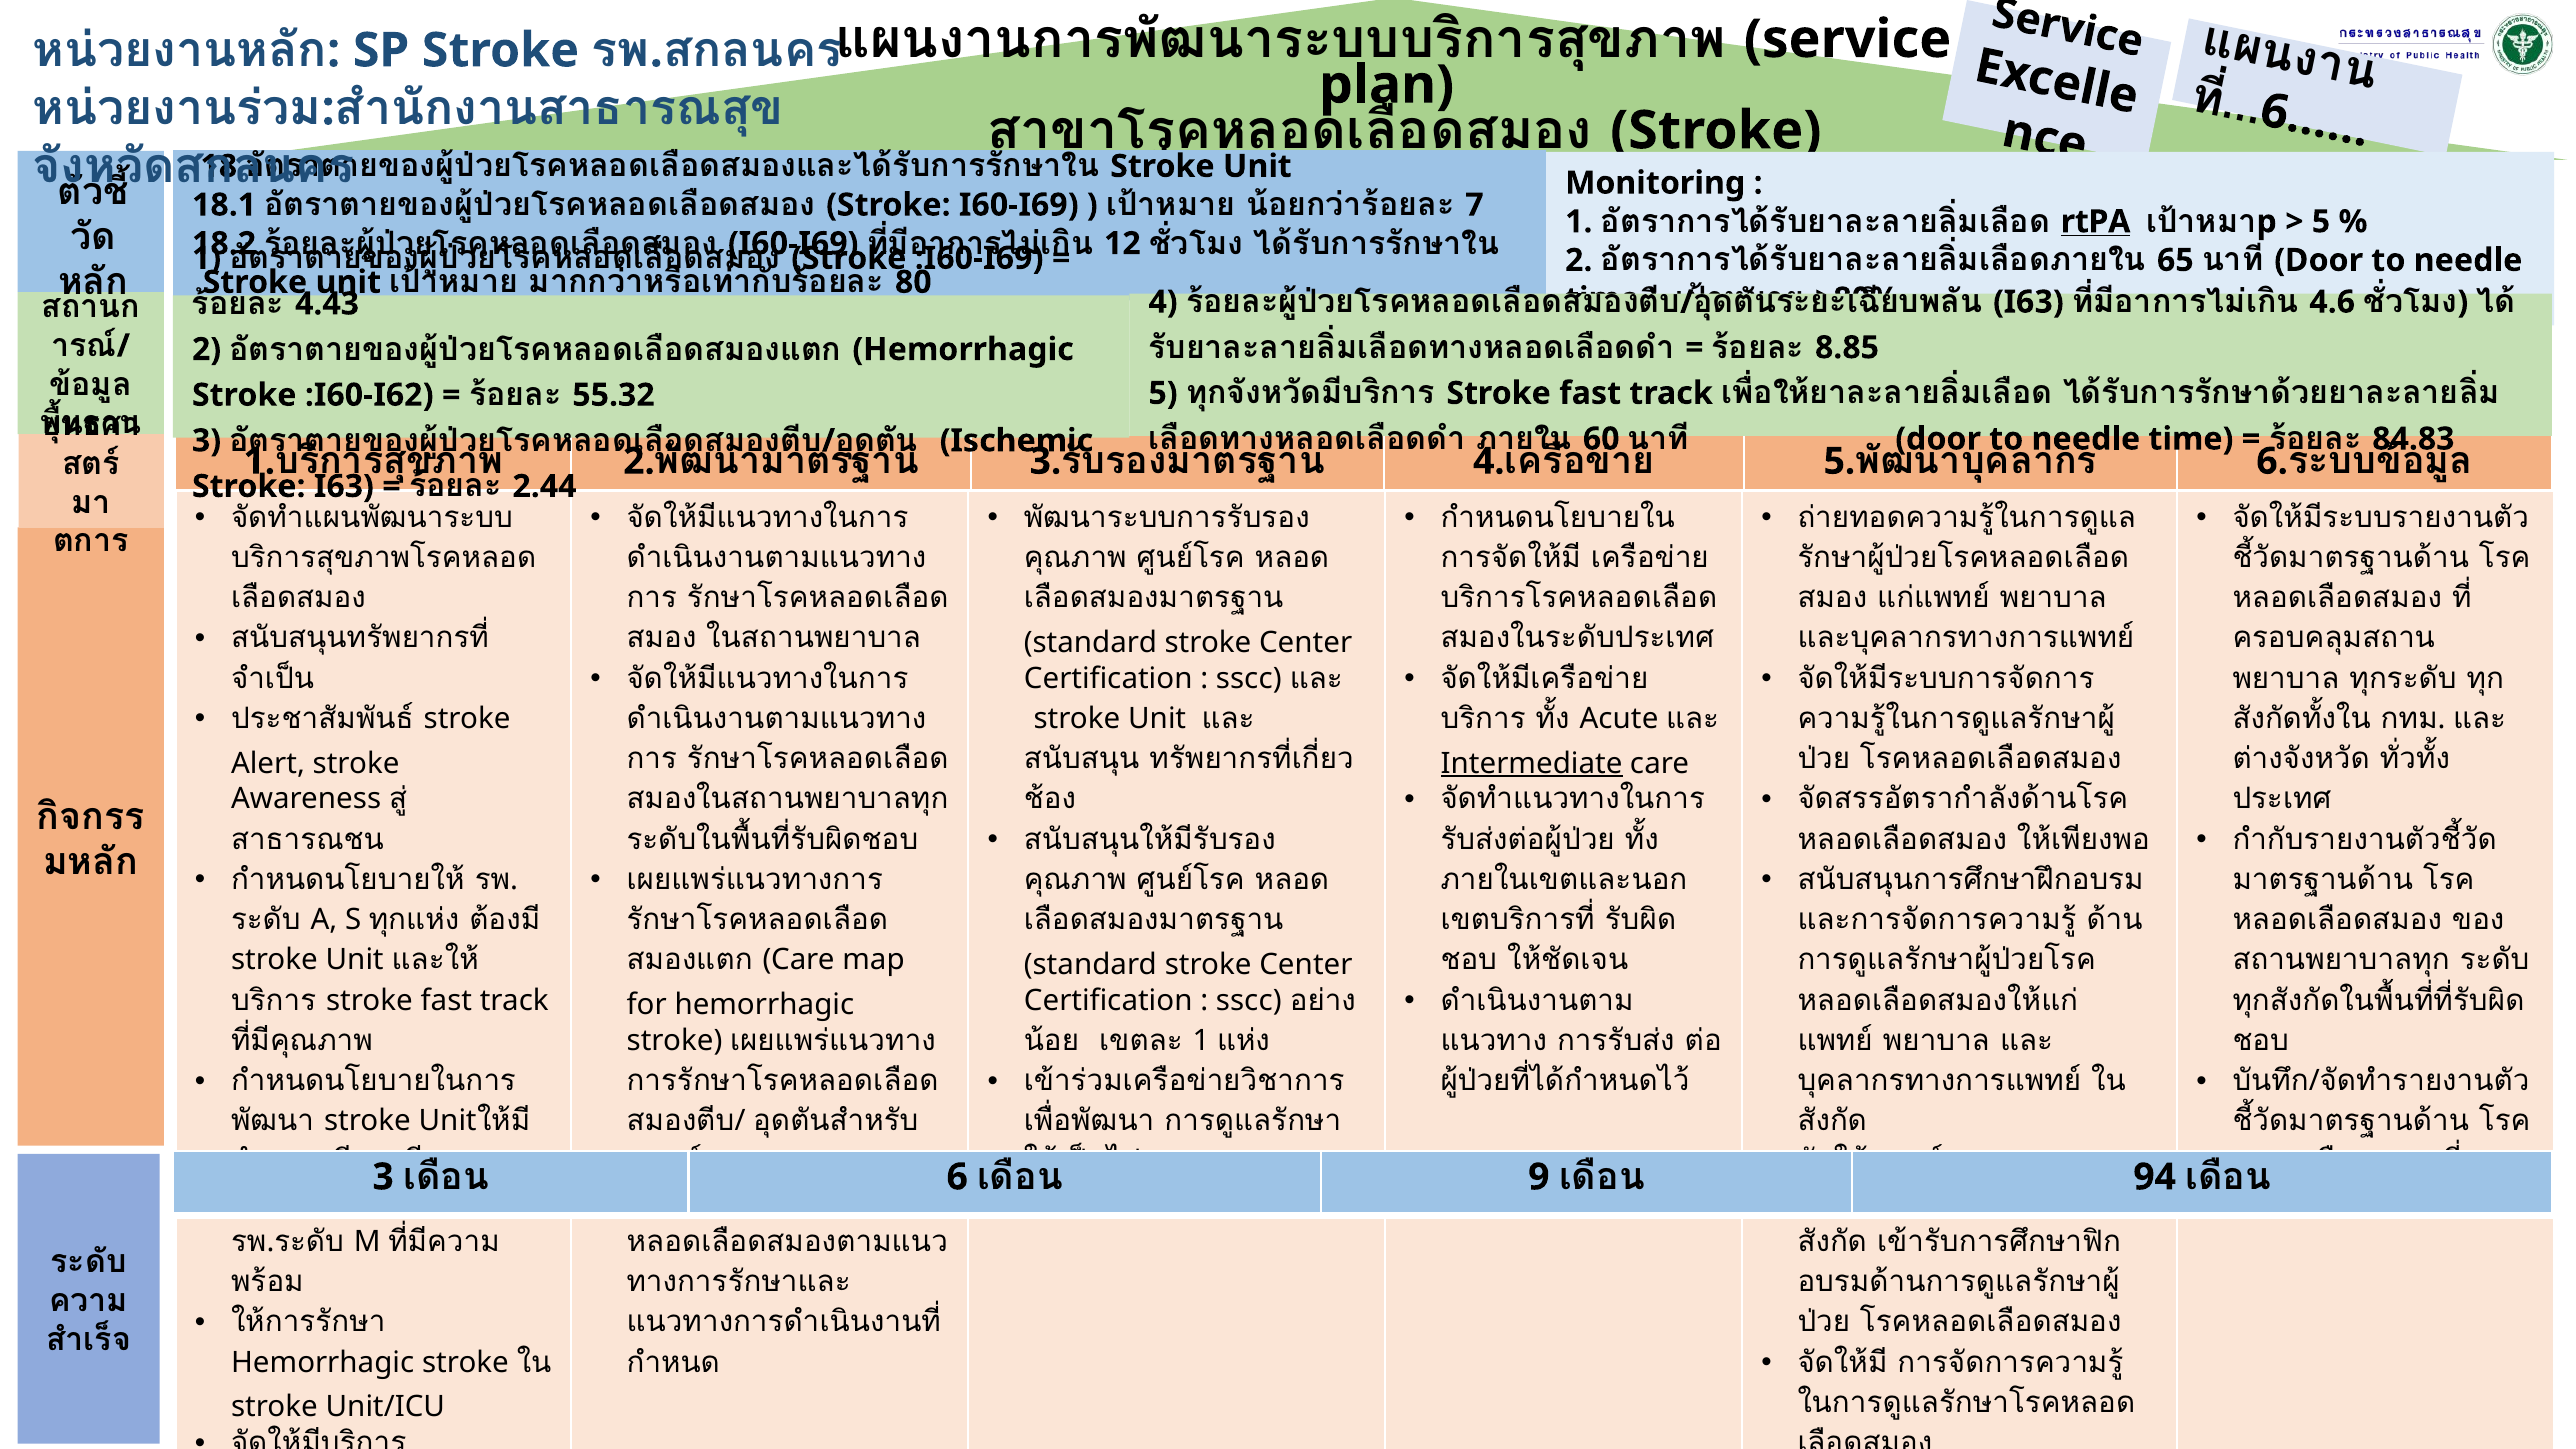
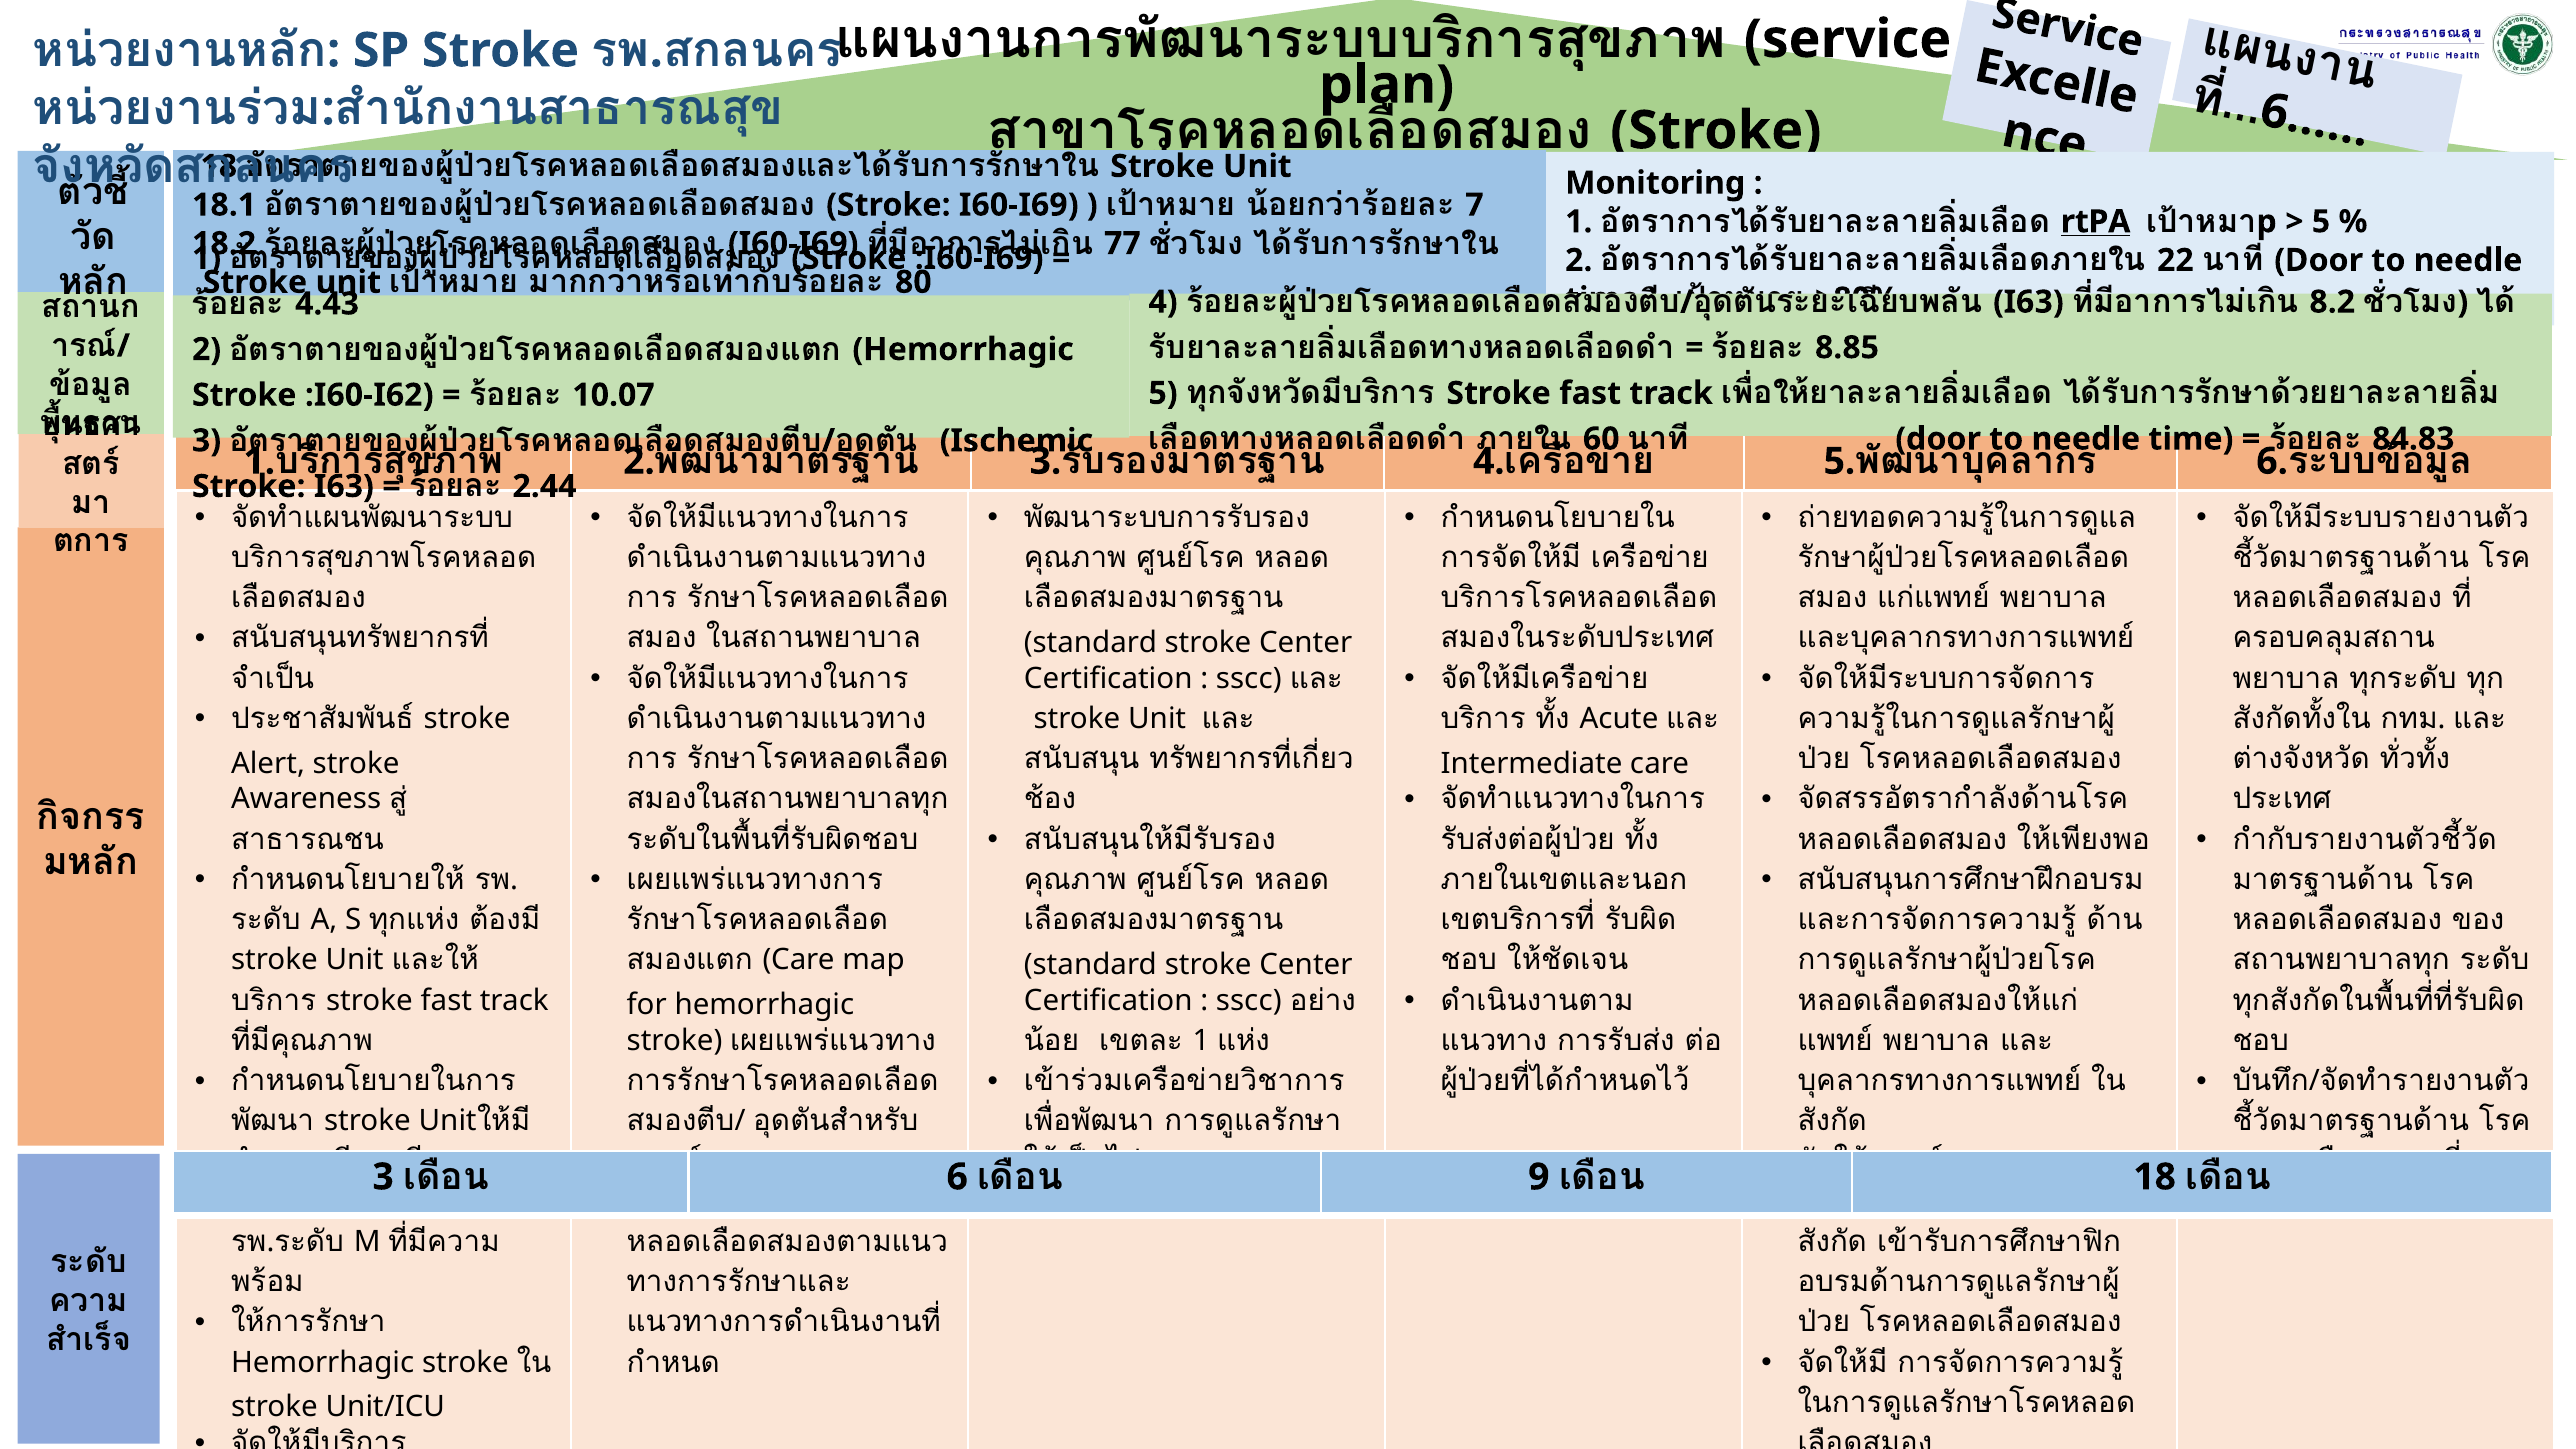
12: 12 -> 77 (1122, 244)
65: 65 -> 22 (2175, 260)
4.6: 4.6 -> 8.2 (2332, 302)
55.32: 55.32 -> 10.07 (614, 395)
Intermediate underline: present -> none (1532, 763)
94: 94 -> 18 (2155, 1177)
